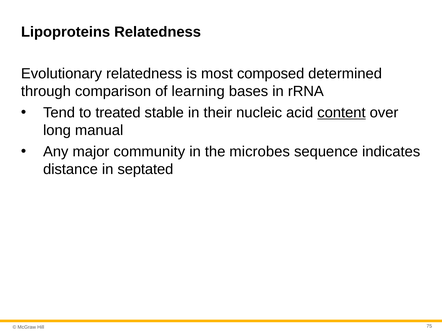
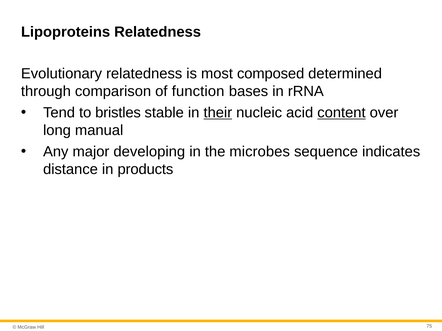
learning: learning -> function (198, 91)
treated: treated -> bristles (118, 113)
their underline: none -> present (218, 113)
community: community -> developing (149, 152)
septated: septated -> products (145, 170)
